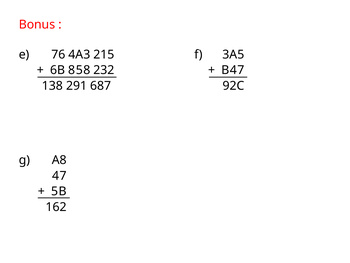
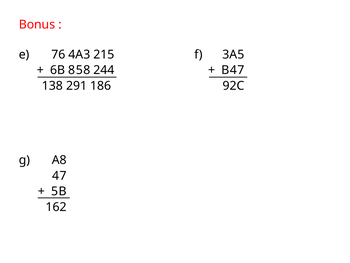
232: 232 -> 244 (104, 70)
687: 687 -> 186 (101, 86)
